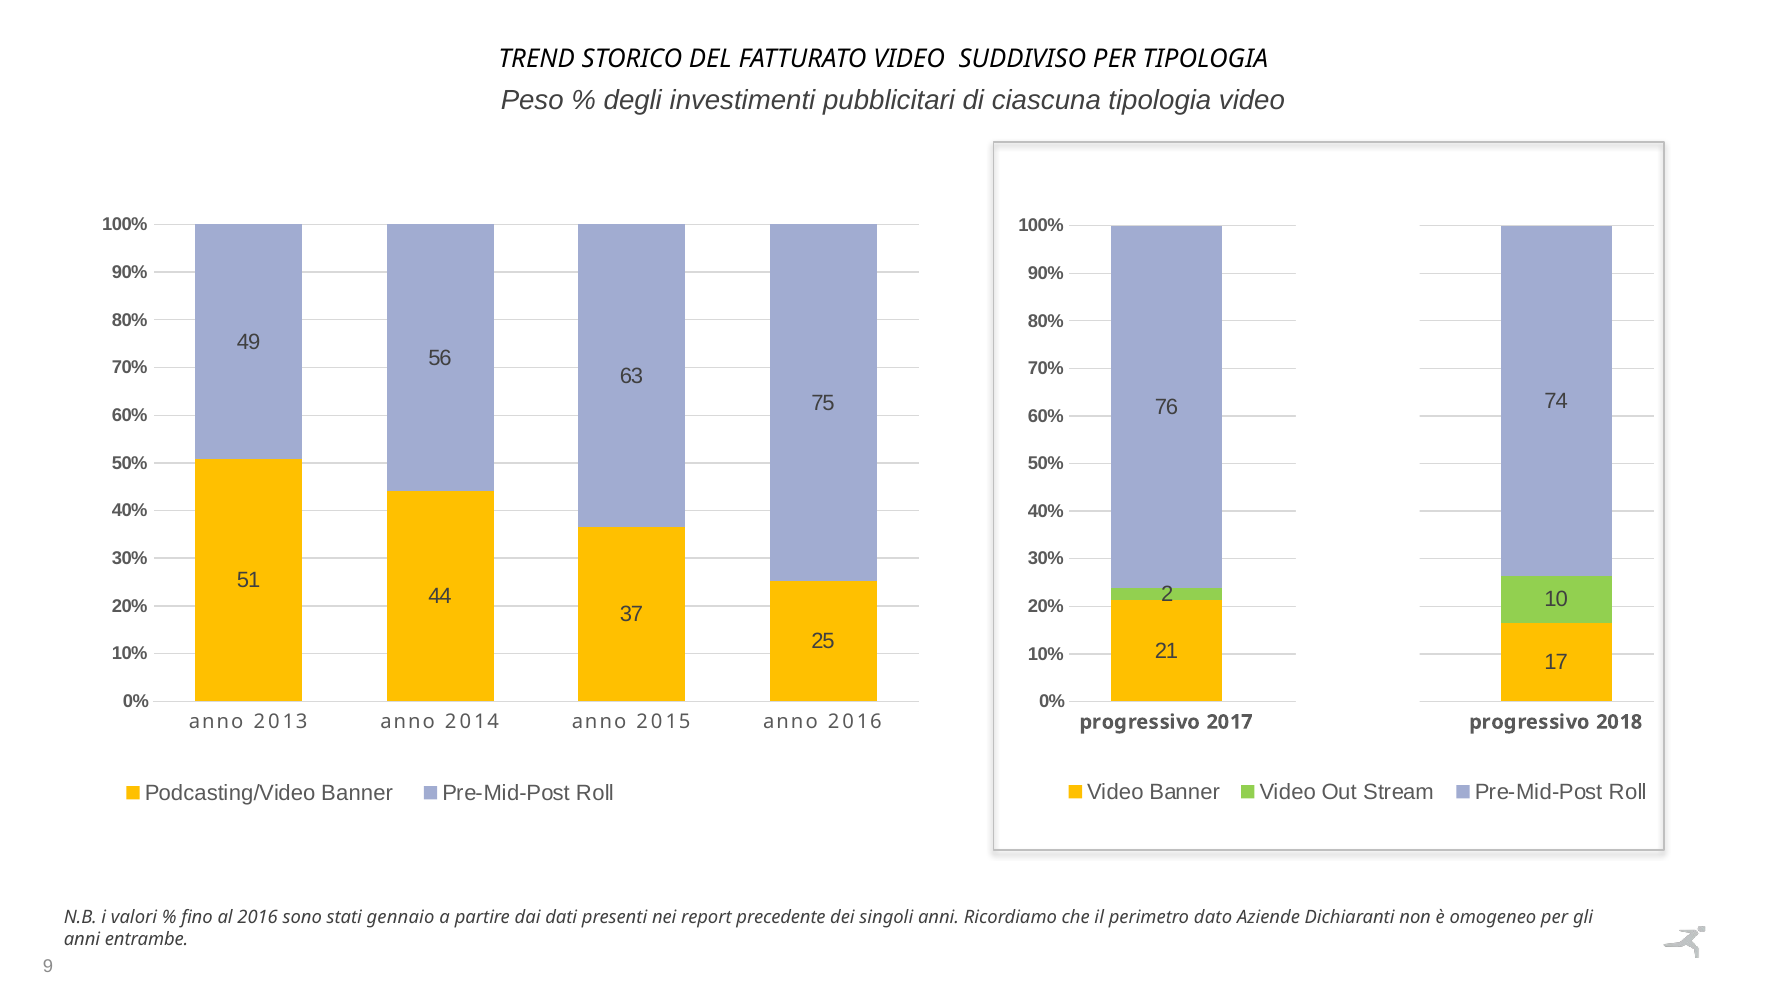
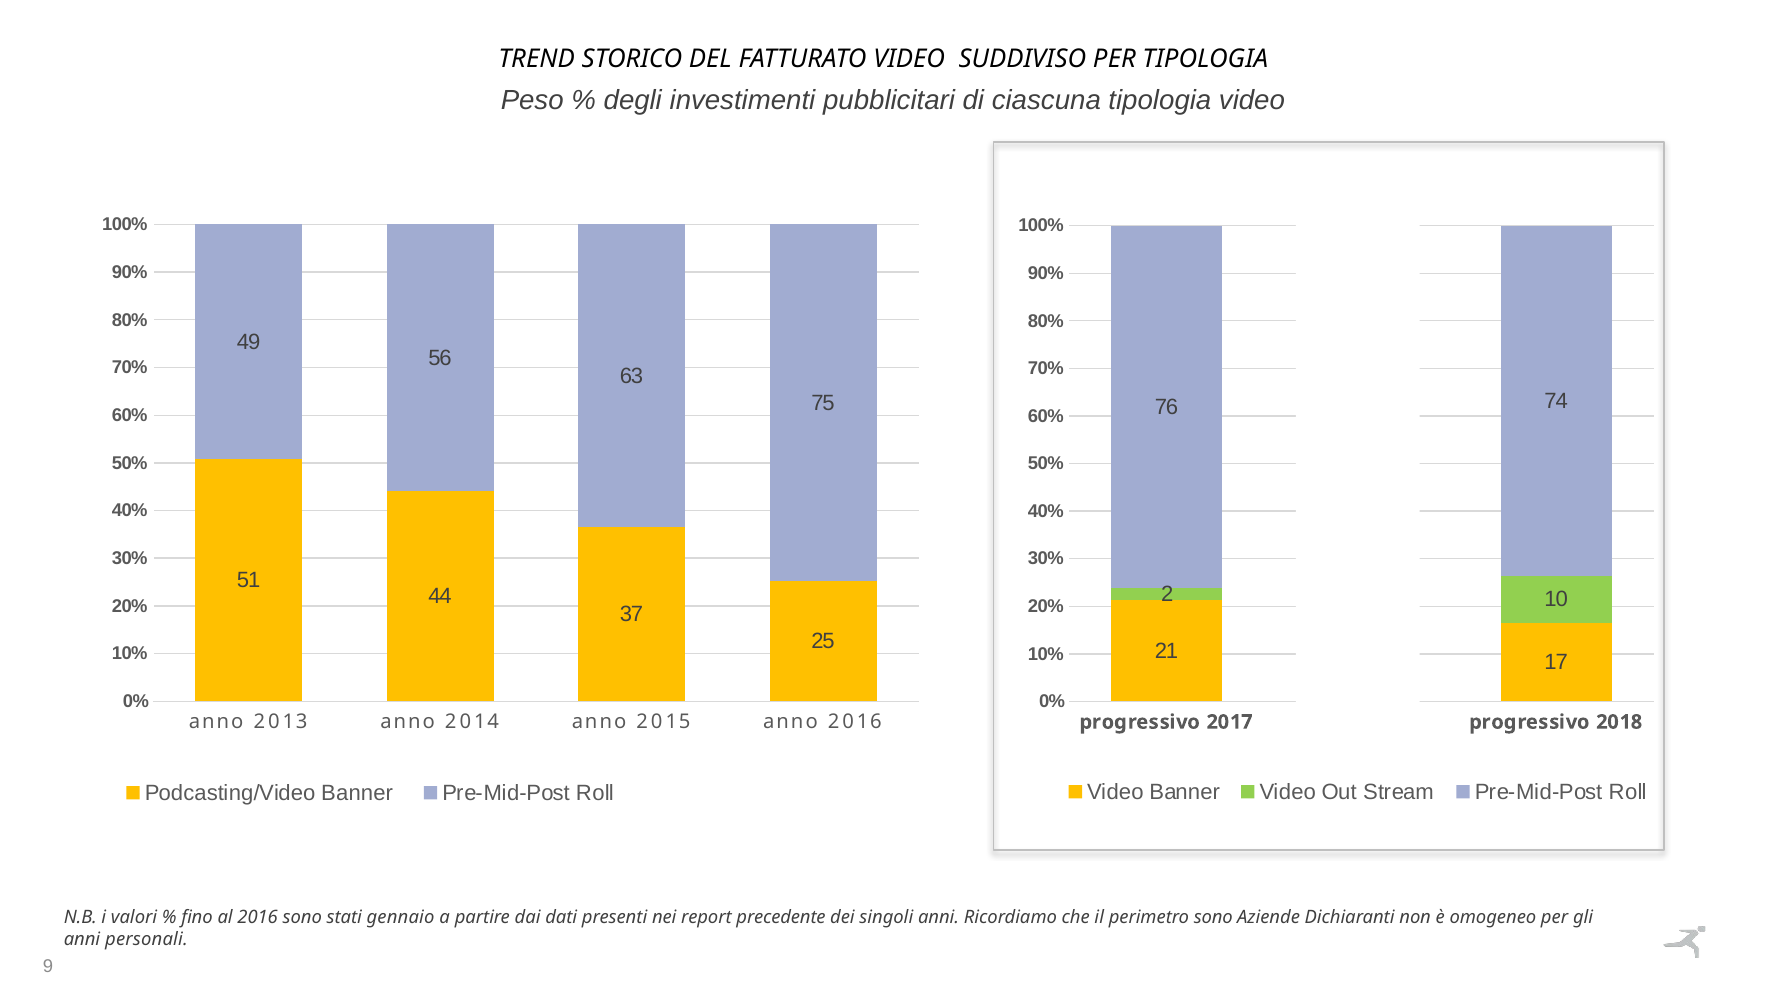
perimetro dato: dato -> sono (1213, 918)
entrambe: entrambe -> personali (146, 940)
